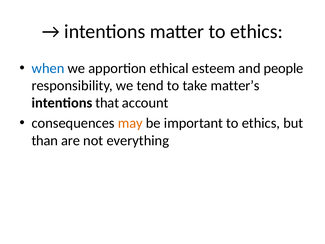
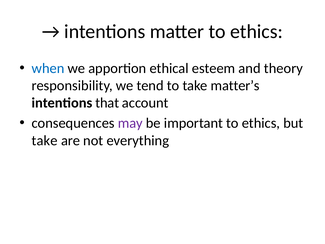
people: people -> theory (283, 68)
may colour: orange -> purple (130, 123)
than: than -> take (45, 140)
